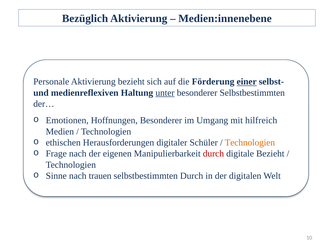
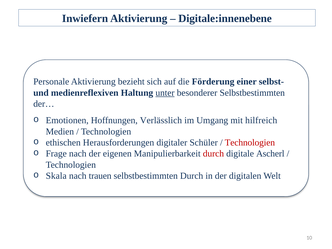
Bezüglich: Bezüglich -> Inwiefern (85, 19)
Medien:innenebene: Medien:innenebene -> Digitale:innenebene (225, 19)
einer underline: present -> none (247, 82)
Hoffnungen Besonderer: Besonderer -> Verlässlich (161, 120)
Technologien colour: orange -> red (250, 143)
digitale Bezieht: Bezieht -> Ascherl (270, 154)
Sinne: Sinne -> Skala (56, 176)
